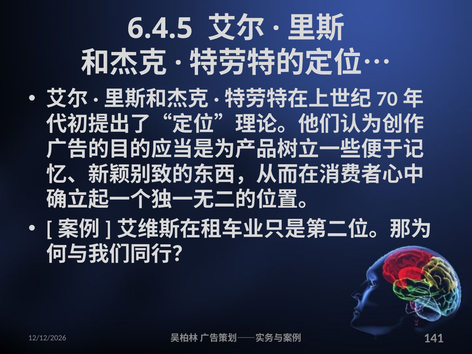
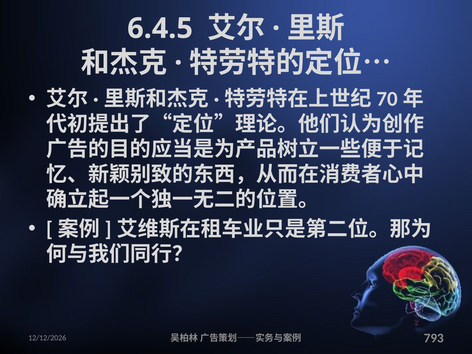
141: 141 -> 793 (434, 338)
